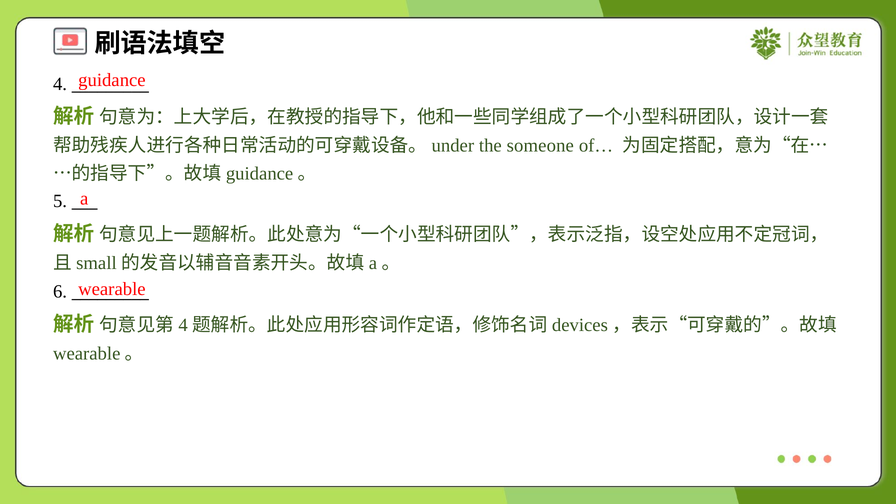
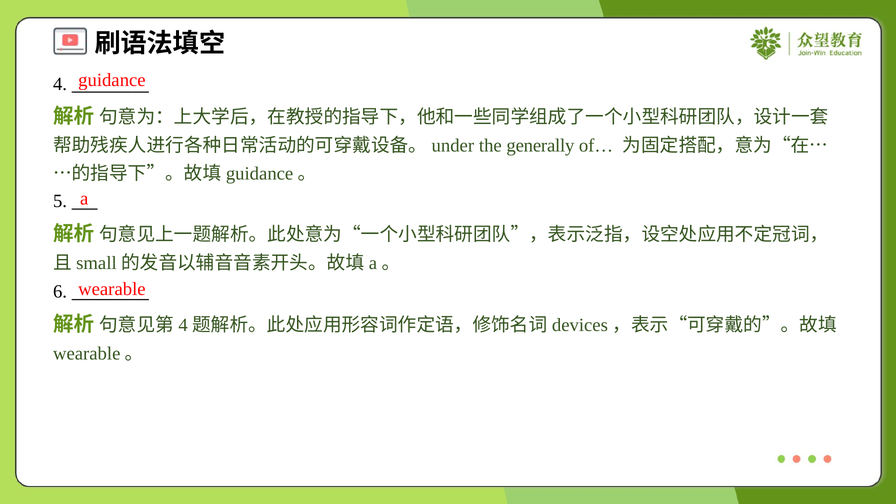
someone: someone -> generally (540, 146)
